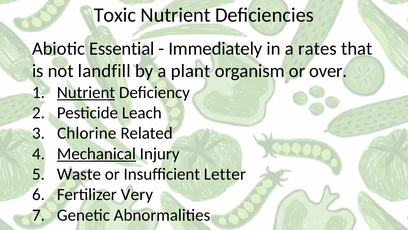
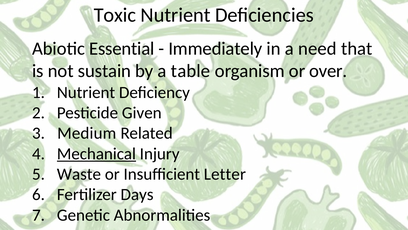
rates: rates -> need (317, 49)
landfill: landfill -> sustain (104, 71)
plant: plant -> table (191, 71)
Nutrient underline: present -> none (86, 92)
Leach: Leach -> Given (142, 113)
Chlorine: Chlorine -> Medium (87, 133)
Very: Very -> Days (137, 194)
